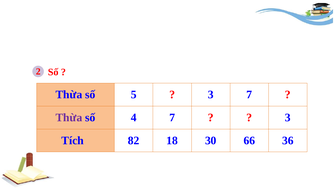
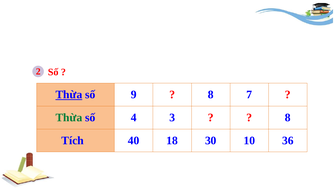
Thừa underline: none -> present (69, 95)
5: 5 -> 9 (134, 95)
3: 3 -> 8 (211, 95)
Thừa colour: purple -> green (69, 118)
4 7: 7 -> 3 (172, 118)
3: 3 -> 8 (288, 118)
82: 82 -> 40 (134, 141)
66: 66 -> 10 (249, 141)
